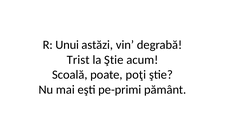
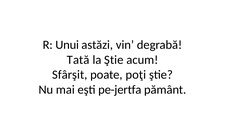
Trist: Trist -> Tată (78, 60)
Scoală: Scoală -> Sfârşit (70, 75)
pe-primi: pe-primi -> pe-jertfa (120, 90)
